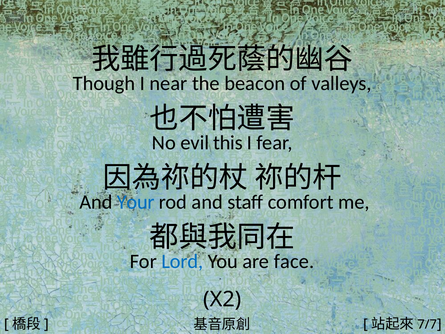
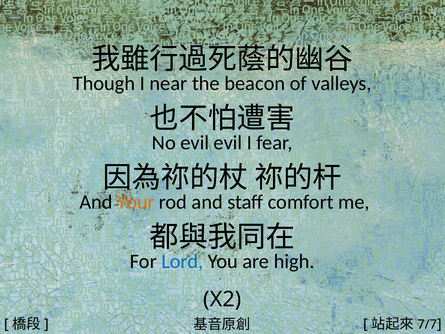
evil this: this -> evil (228, 143)
Your colour: blue -> orange (136, 202)
face: face -> high (294, 261)
